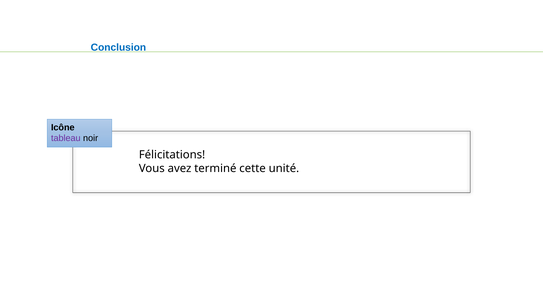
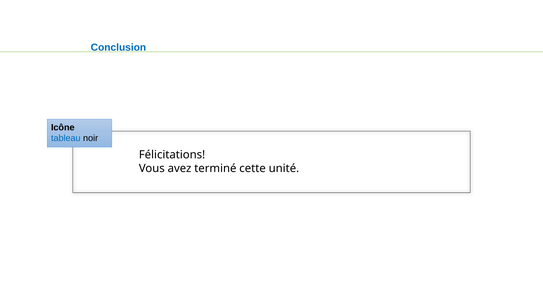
tableau colour: purple -> blue (66, 138)
